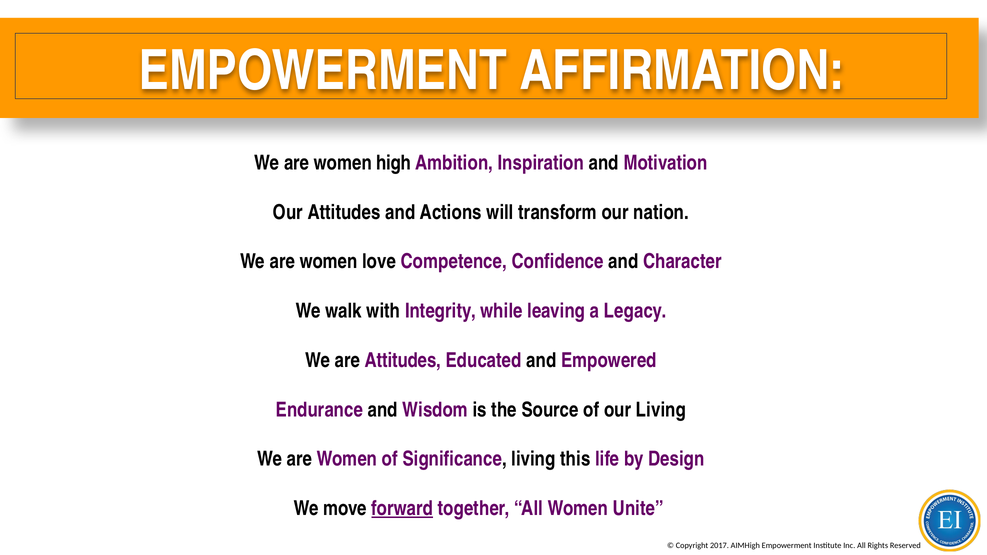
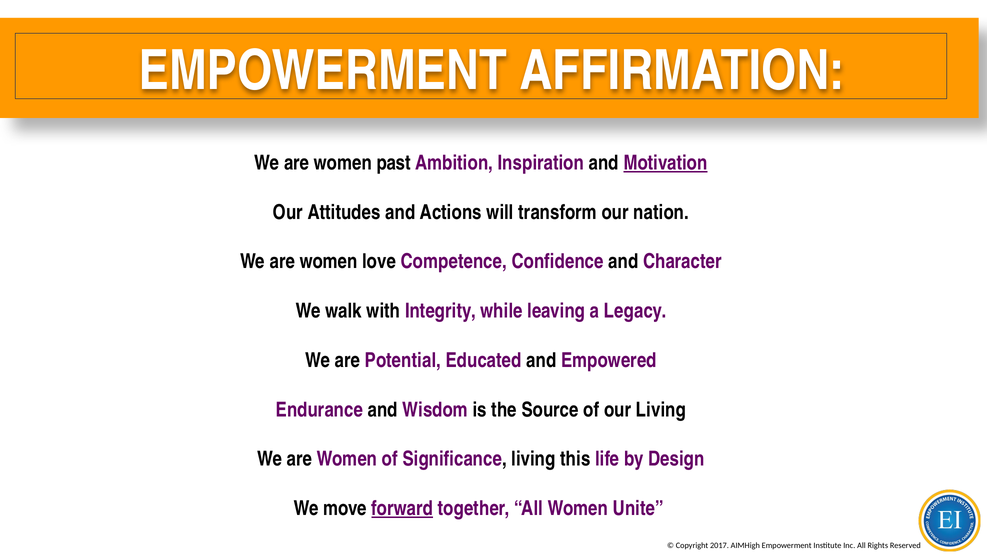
high: high -> past (394, 163)
Motivation underline: none -> present (666, 163)
are Attitudes: Attitudes -> Potential (403, 361)
